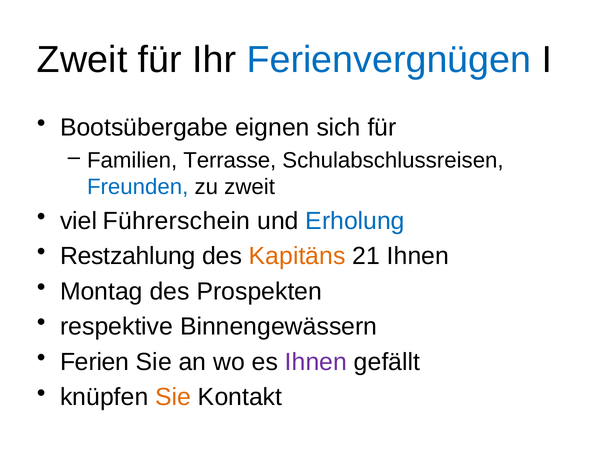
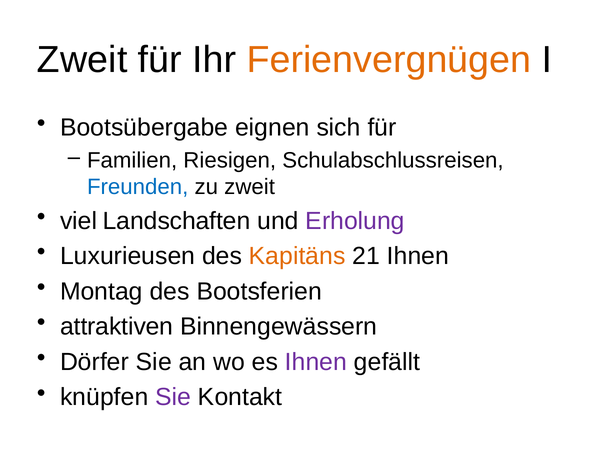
Ferienvergnügen colour: blue -> orange (389, 60)
Terrasse: Terrasse -> Riesigen (230, 160)
Führerschein: Führerschein -> Landschaften (177, 221)
Erholung colour: blue -> purple (355, 221)
Restzahlung: Restzahlung -> Luxurieusen (128, 256)
Prospekten: Prospekten -> Bootsferien (259, 291)
respektive: respektive -> attraktiven (117, 327)
Ferien: Ferien -> Dörfer (95, 362)
Sie colour: orange -> purple (173, 397)
